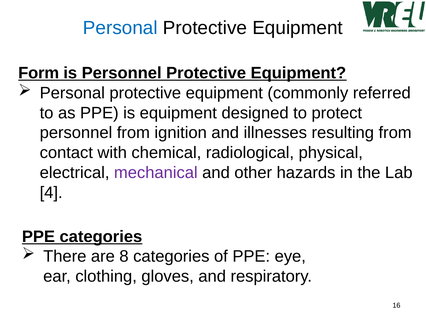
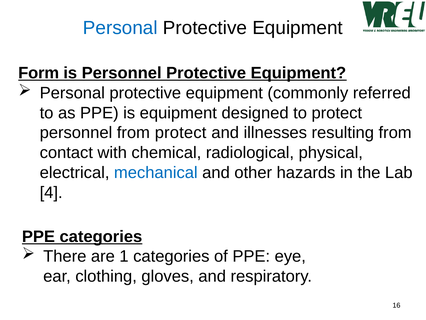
from ignition: ignition -> protect (181, 133)
mechanical colour: purple -> blue (156, 172)
8: 8 -> 1 (124, 256)
